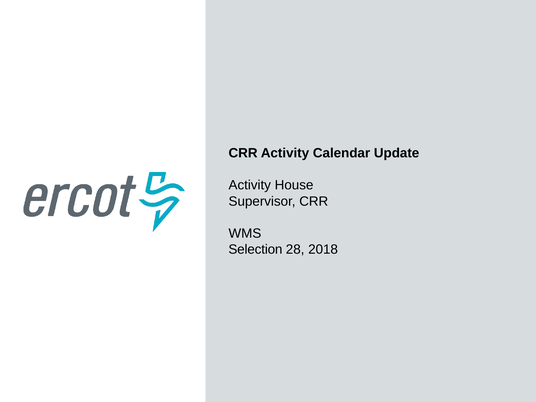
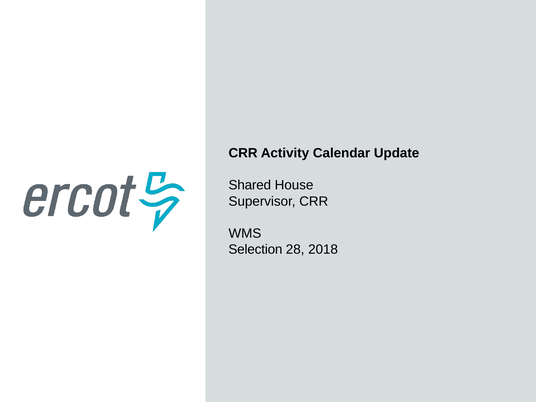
Activity: Activity -> Shared (250, 185)
